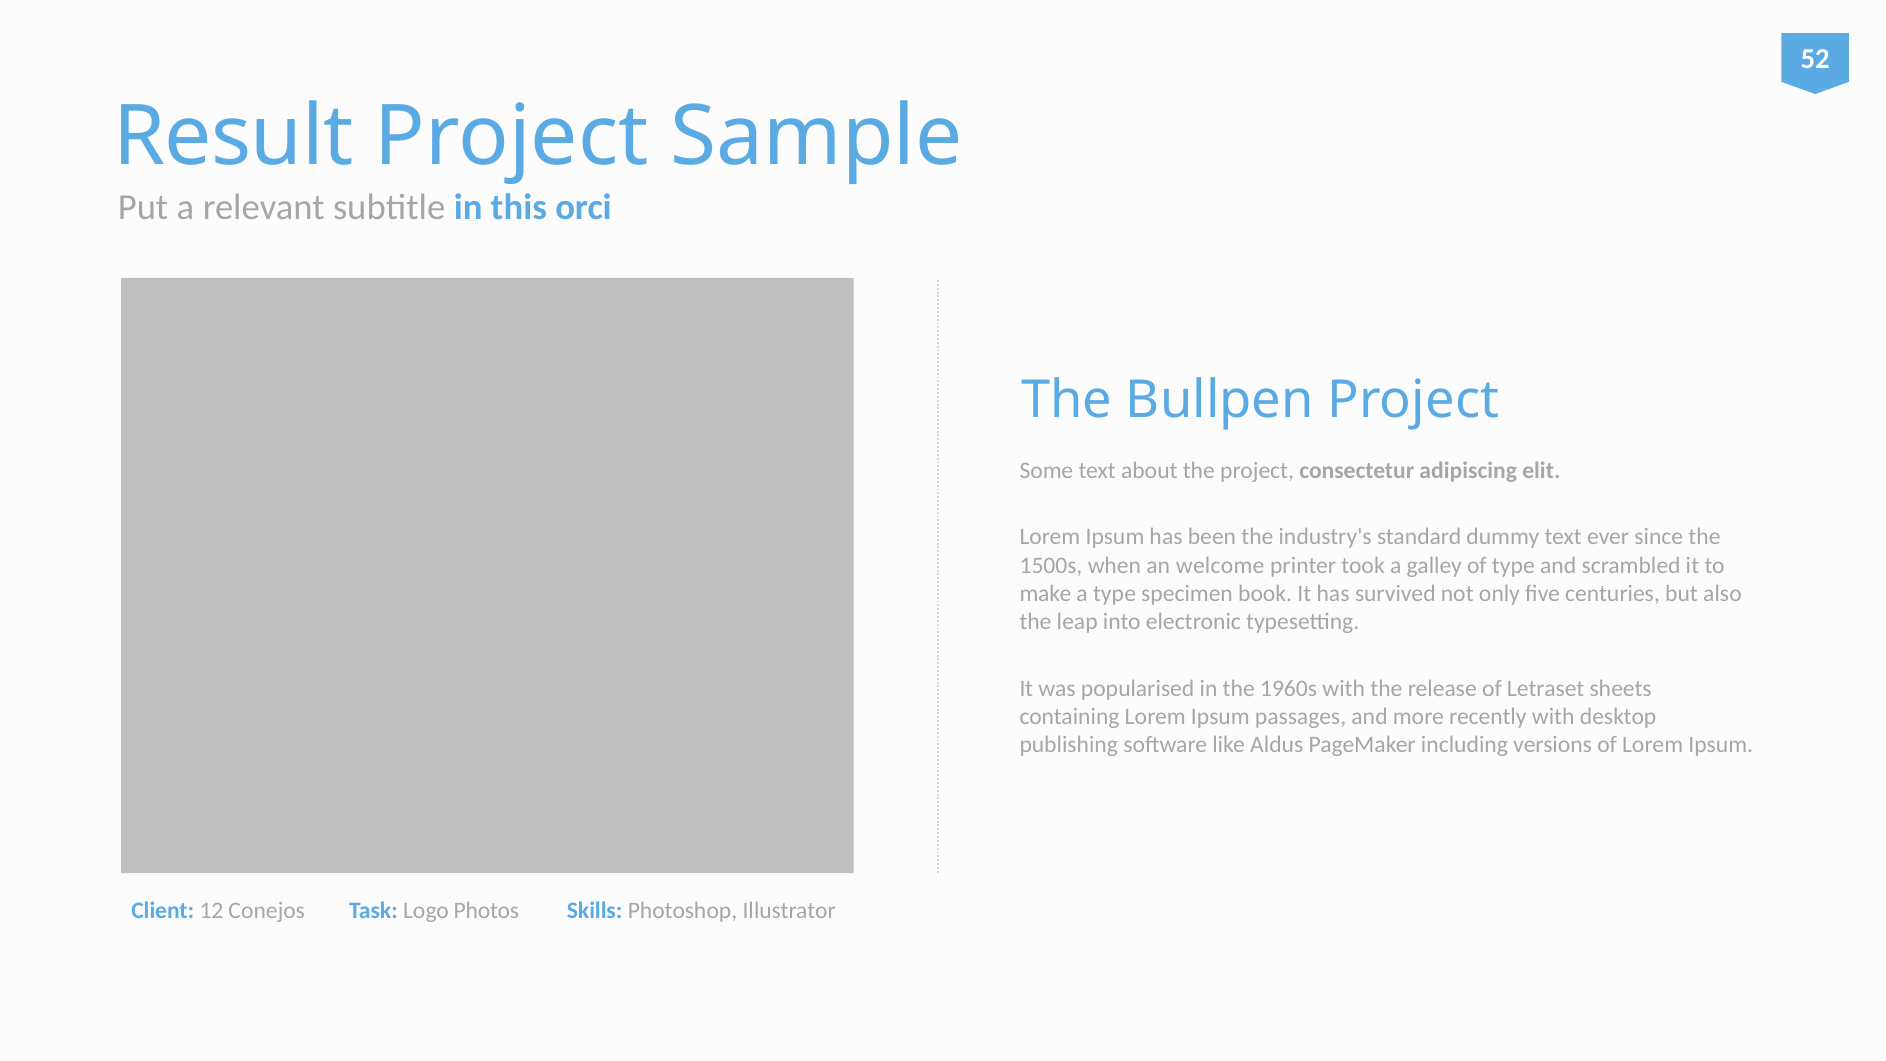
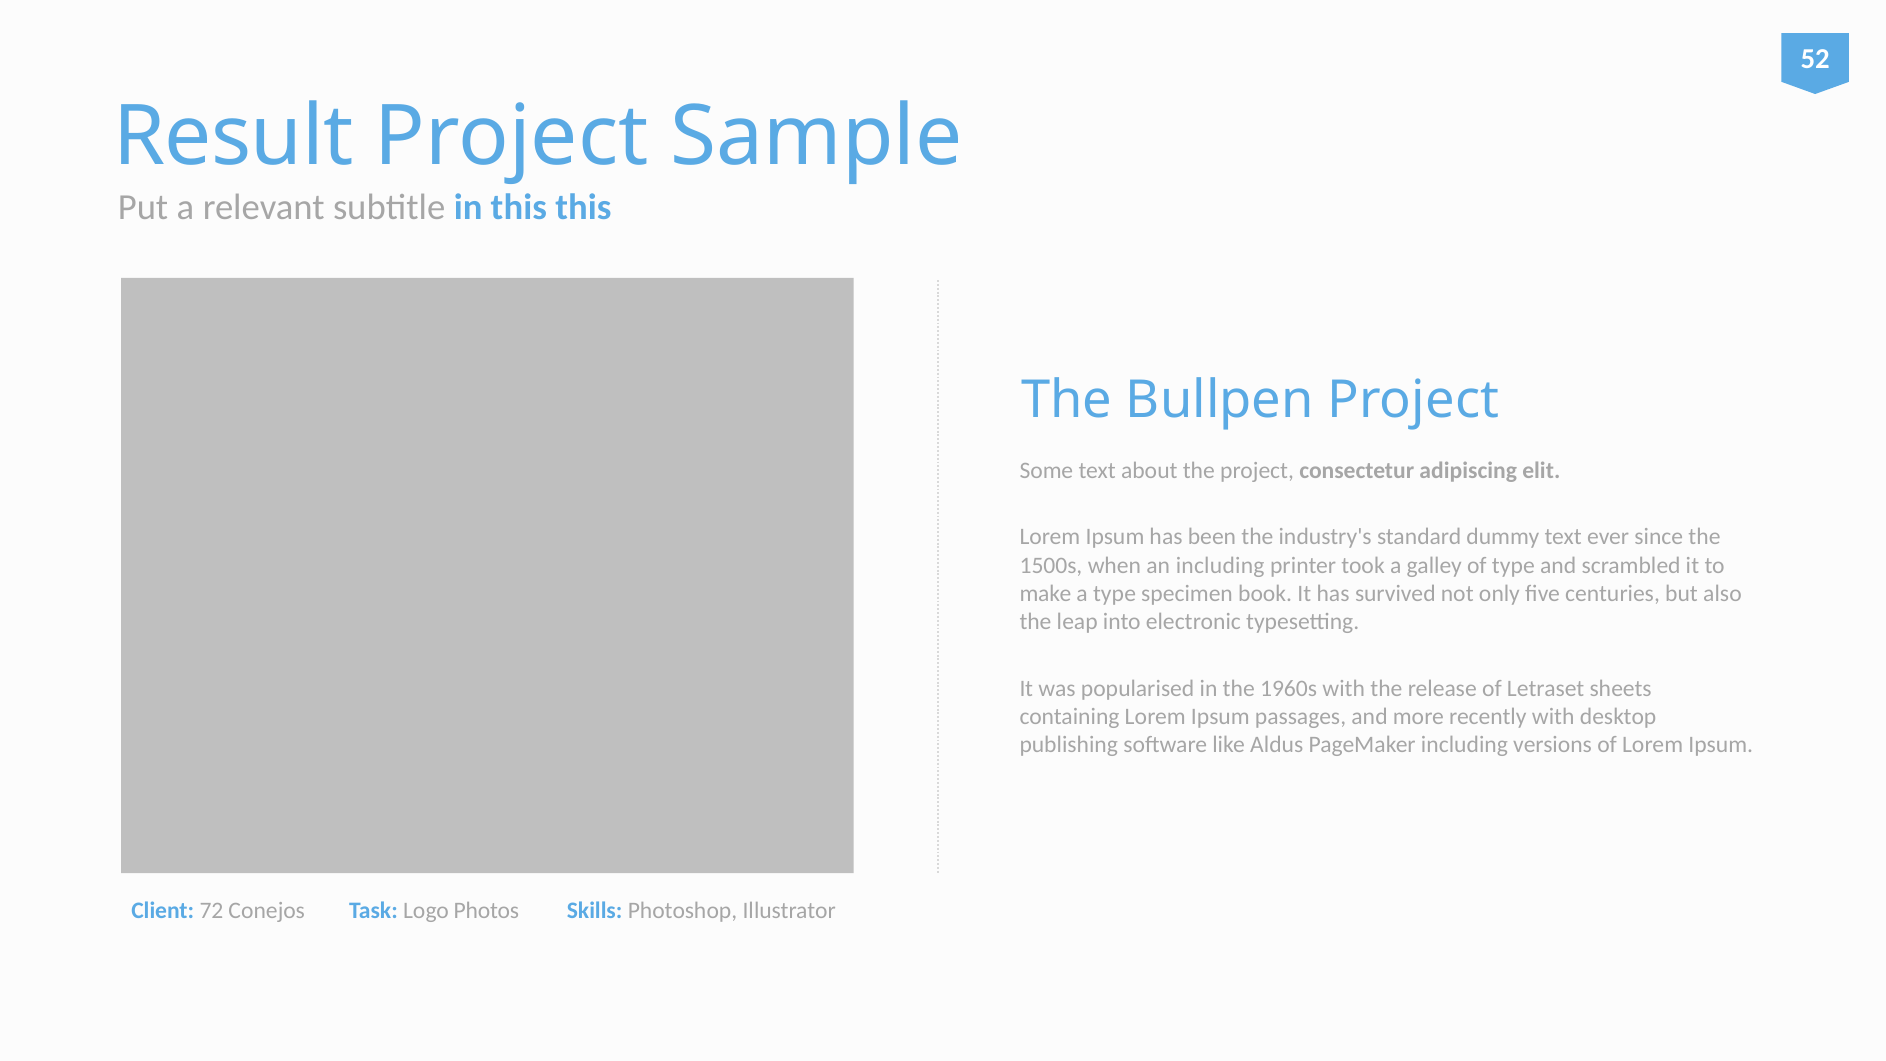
this orci: orci -> this (583, 207)
an welcome: welcome -> including (1220, 565)
12: 12 -> 72 (211, 911)
